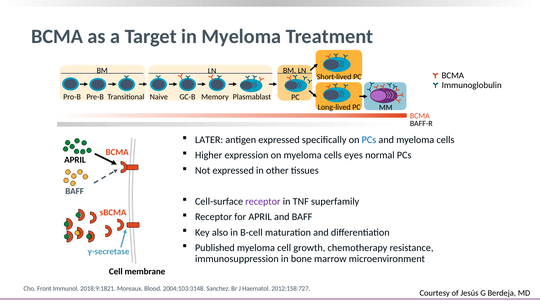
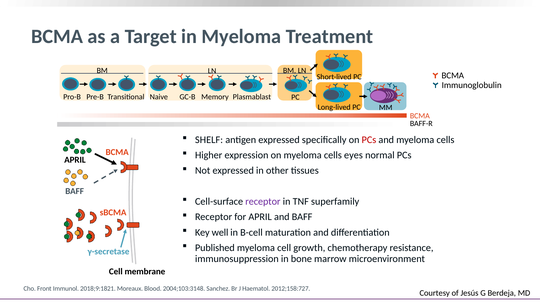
LATER: LATER -> SHELF (209, 140)
PCs colour: blue -> red (369, 140)
also: also -> well (220, 232)
